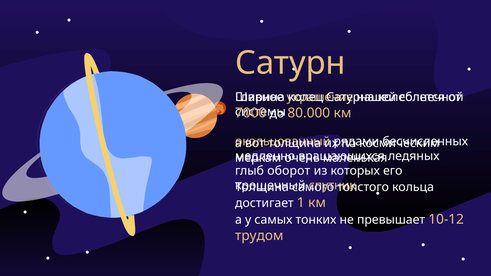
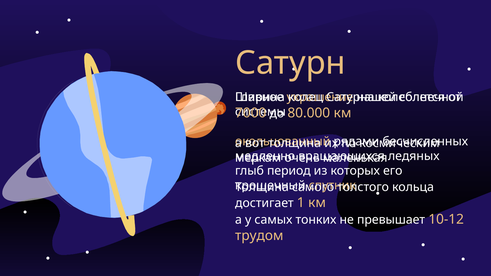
оборот: оборот -> период (289, 171)
